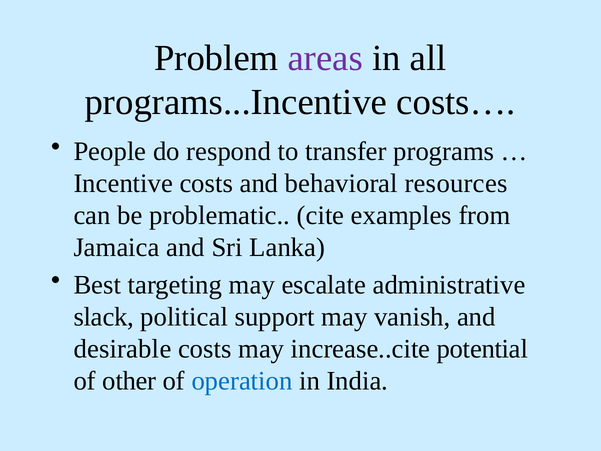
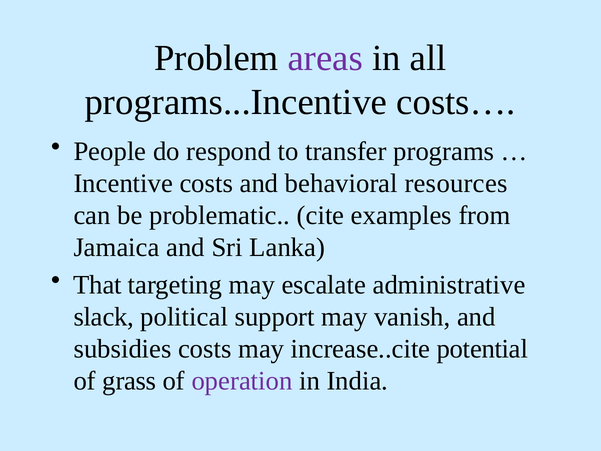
Best: Best -> That (97, 285)
desirable: desirable -> subsidies (123, 349)
other: other -> grass (129, 381)
operation colour: blue -> purple (242, 381)
